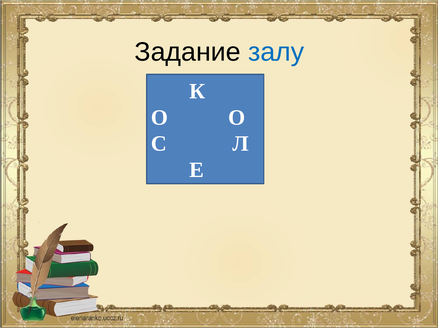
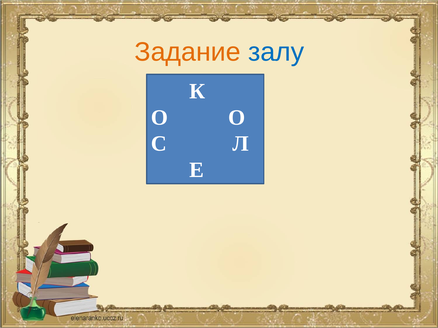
Задание colour: black -> orange (188, 52)
